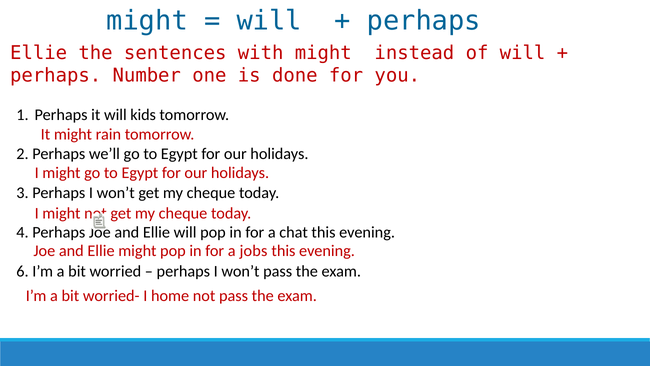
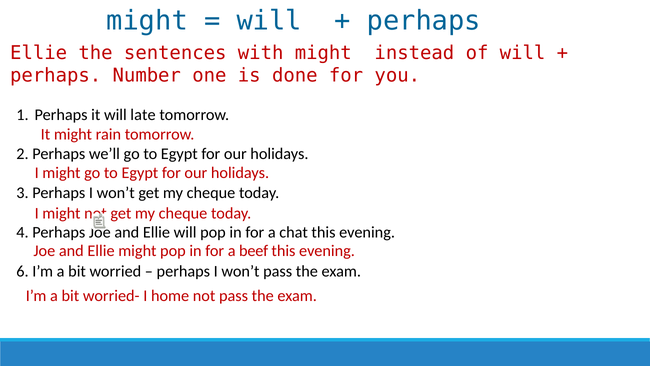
kids: kids -> late (143, 115)
jobs: jobs -> beef (254, 251)
